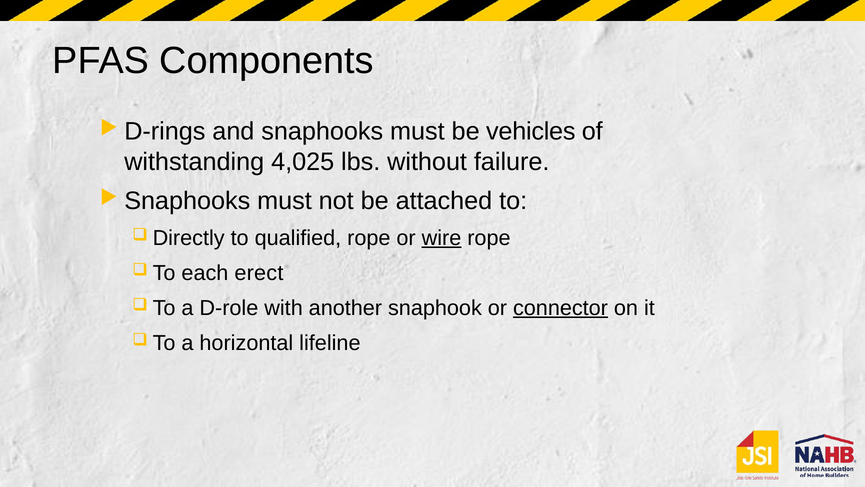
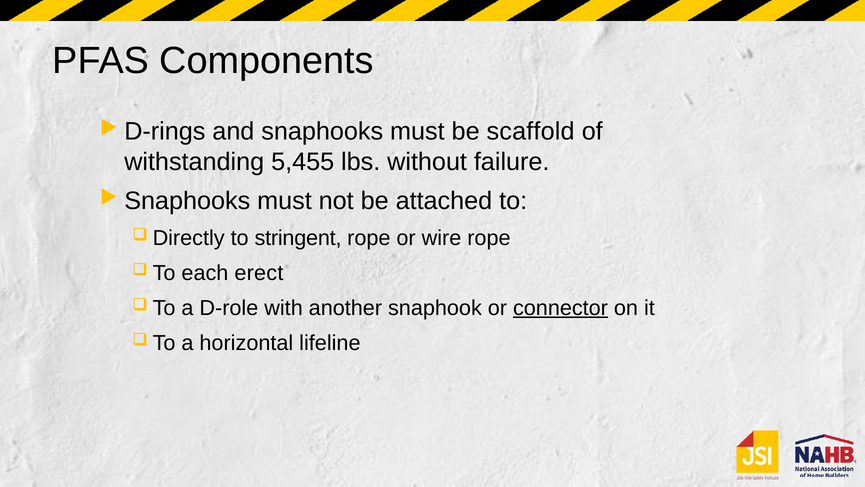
vehicles: vehicles -> scaffold (531, 131)
4,025: 4,025 -> 5,455 (303, 162)
qualified: qualified -> stringent (298, 238)
wire underline: present -> none (441, 238)
